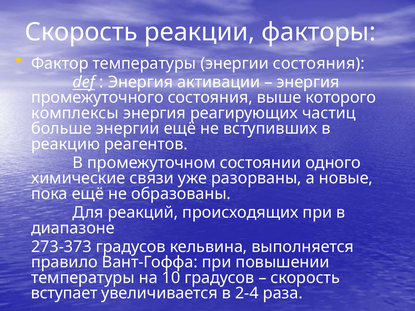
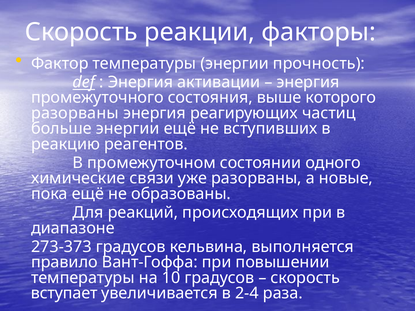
энергии состояния: состояния -> прочность (319, 63)
комплексы: комплексы -> разорваны (75, 113)
